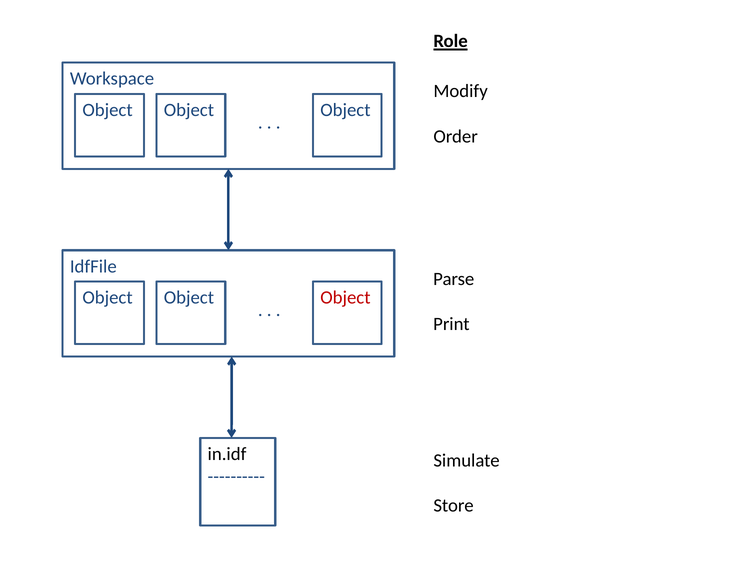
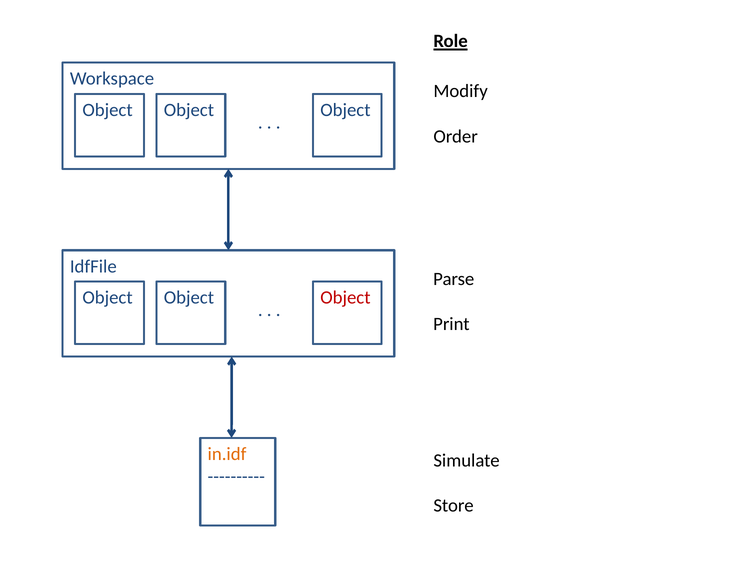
in.idf colour: black -> orange (227, 454)
